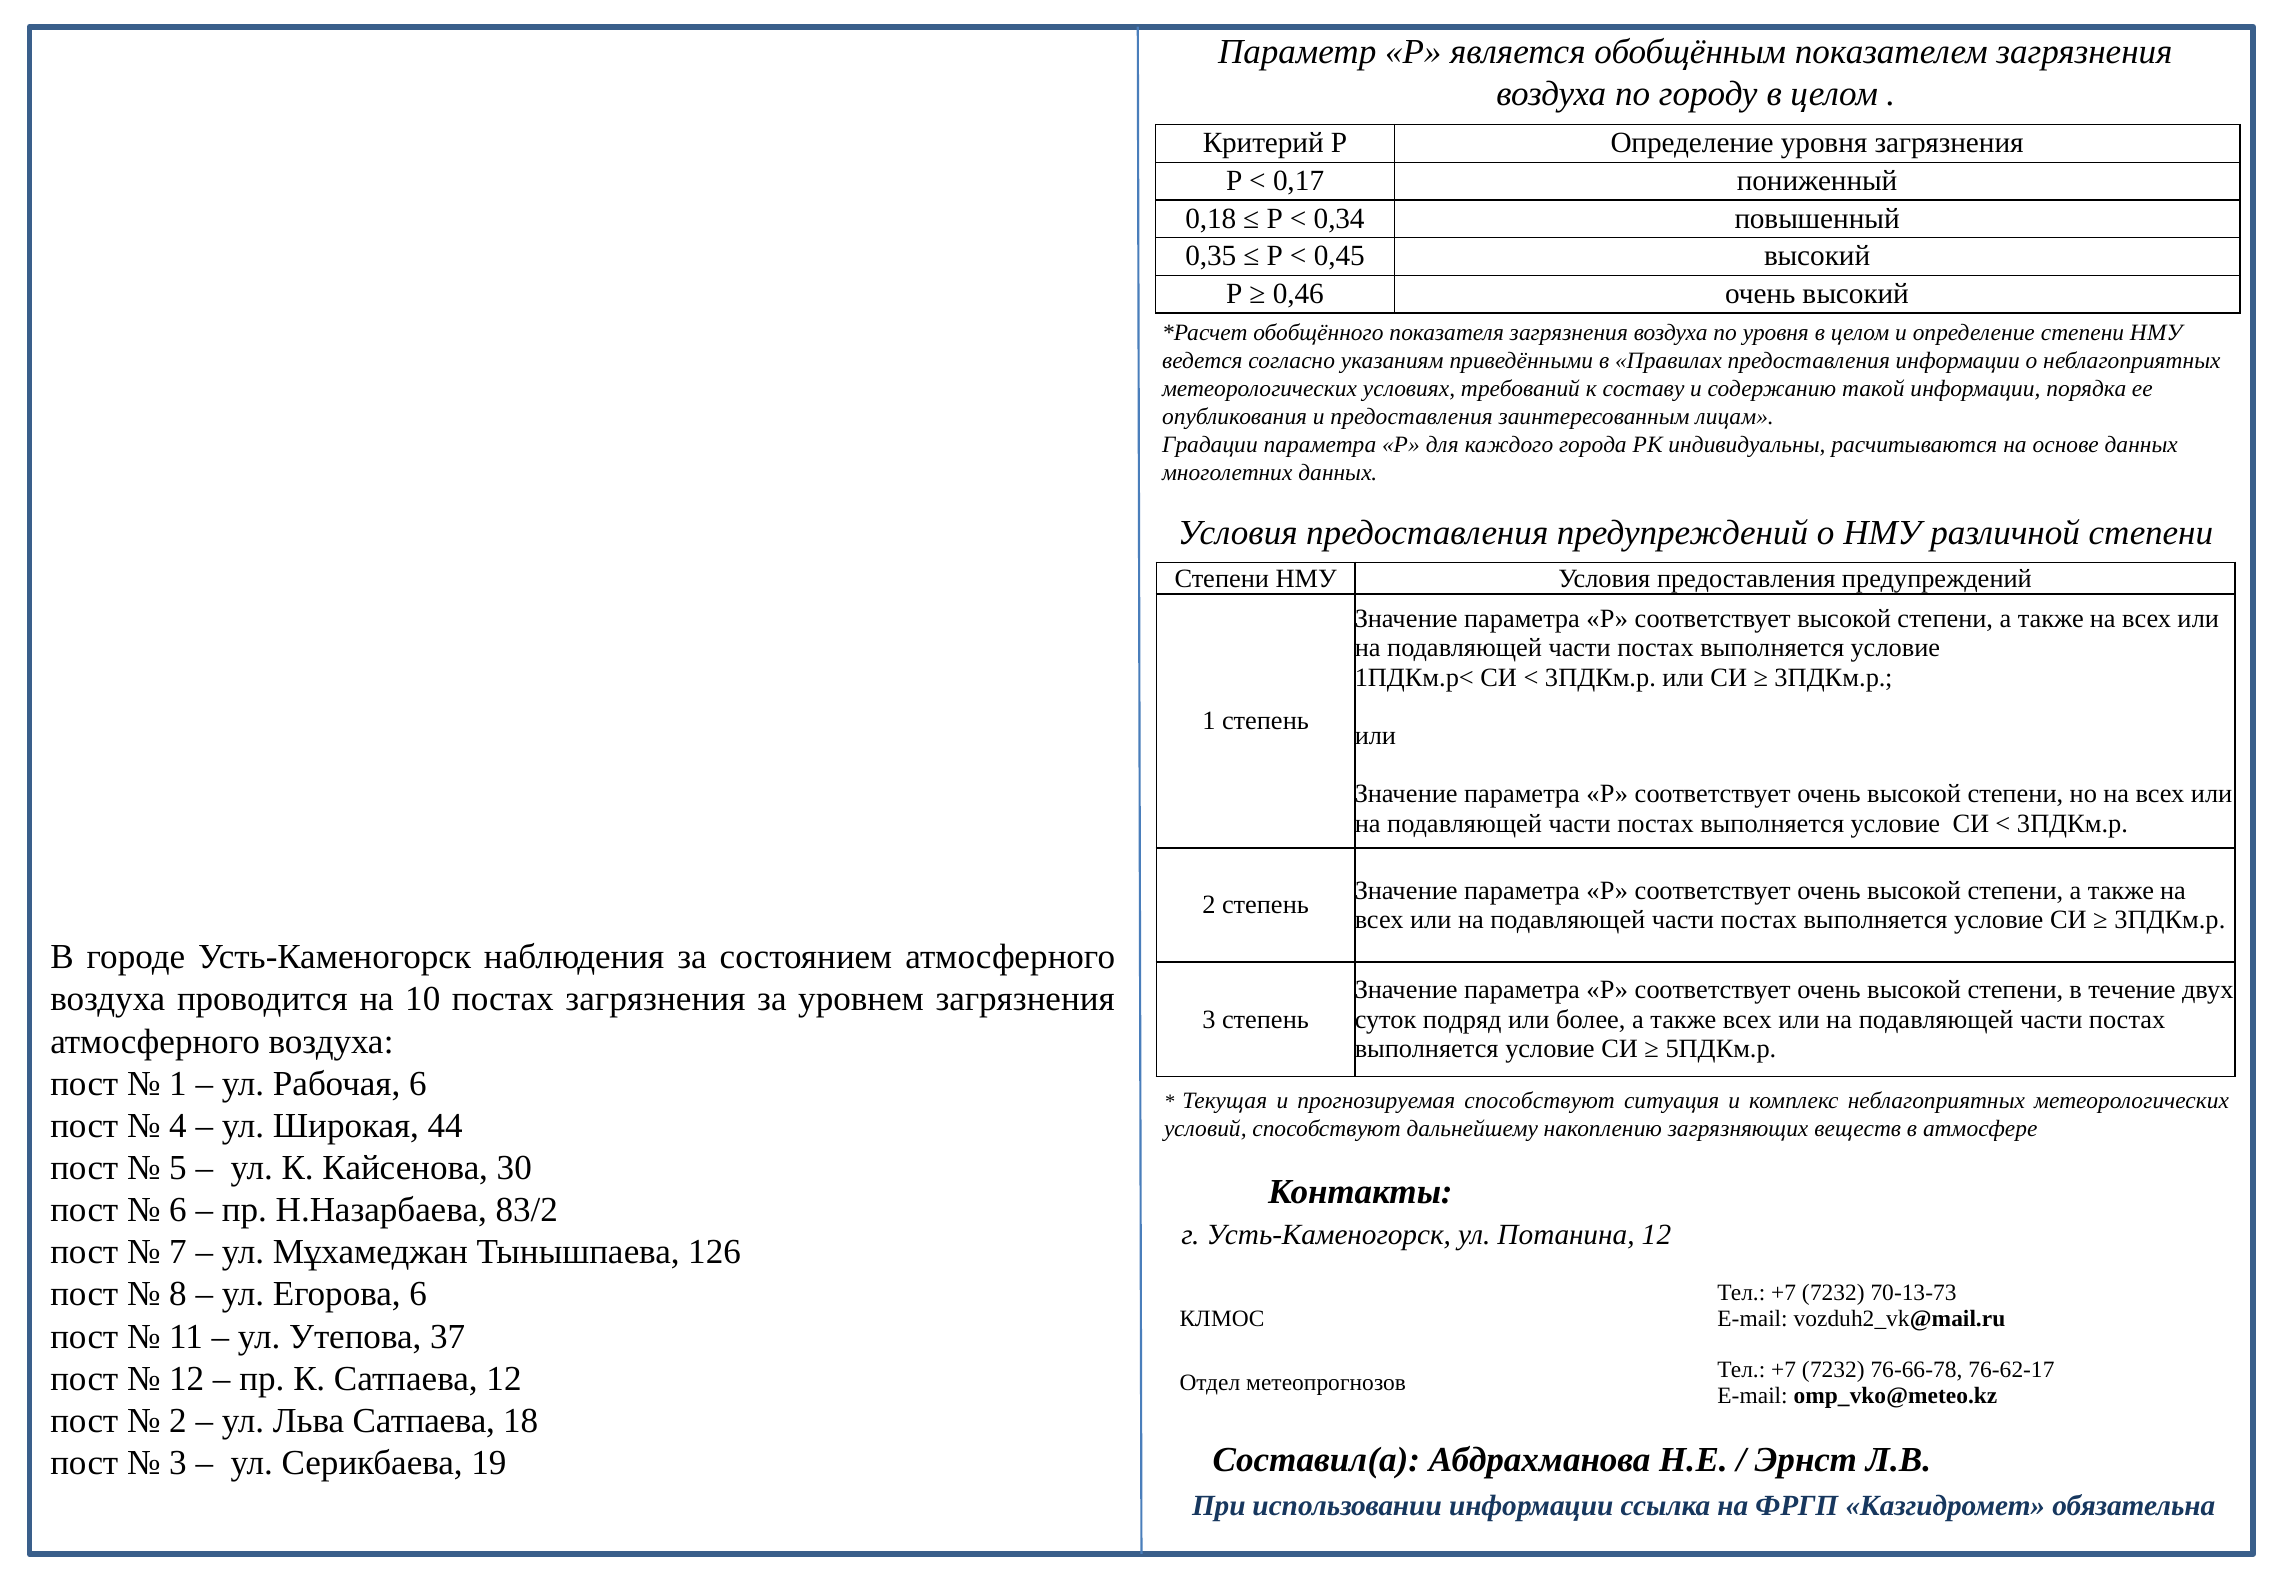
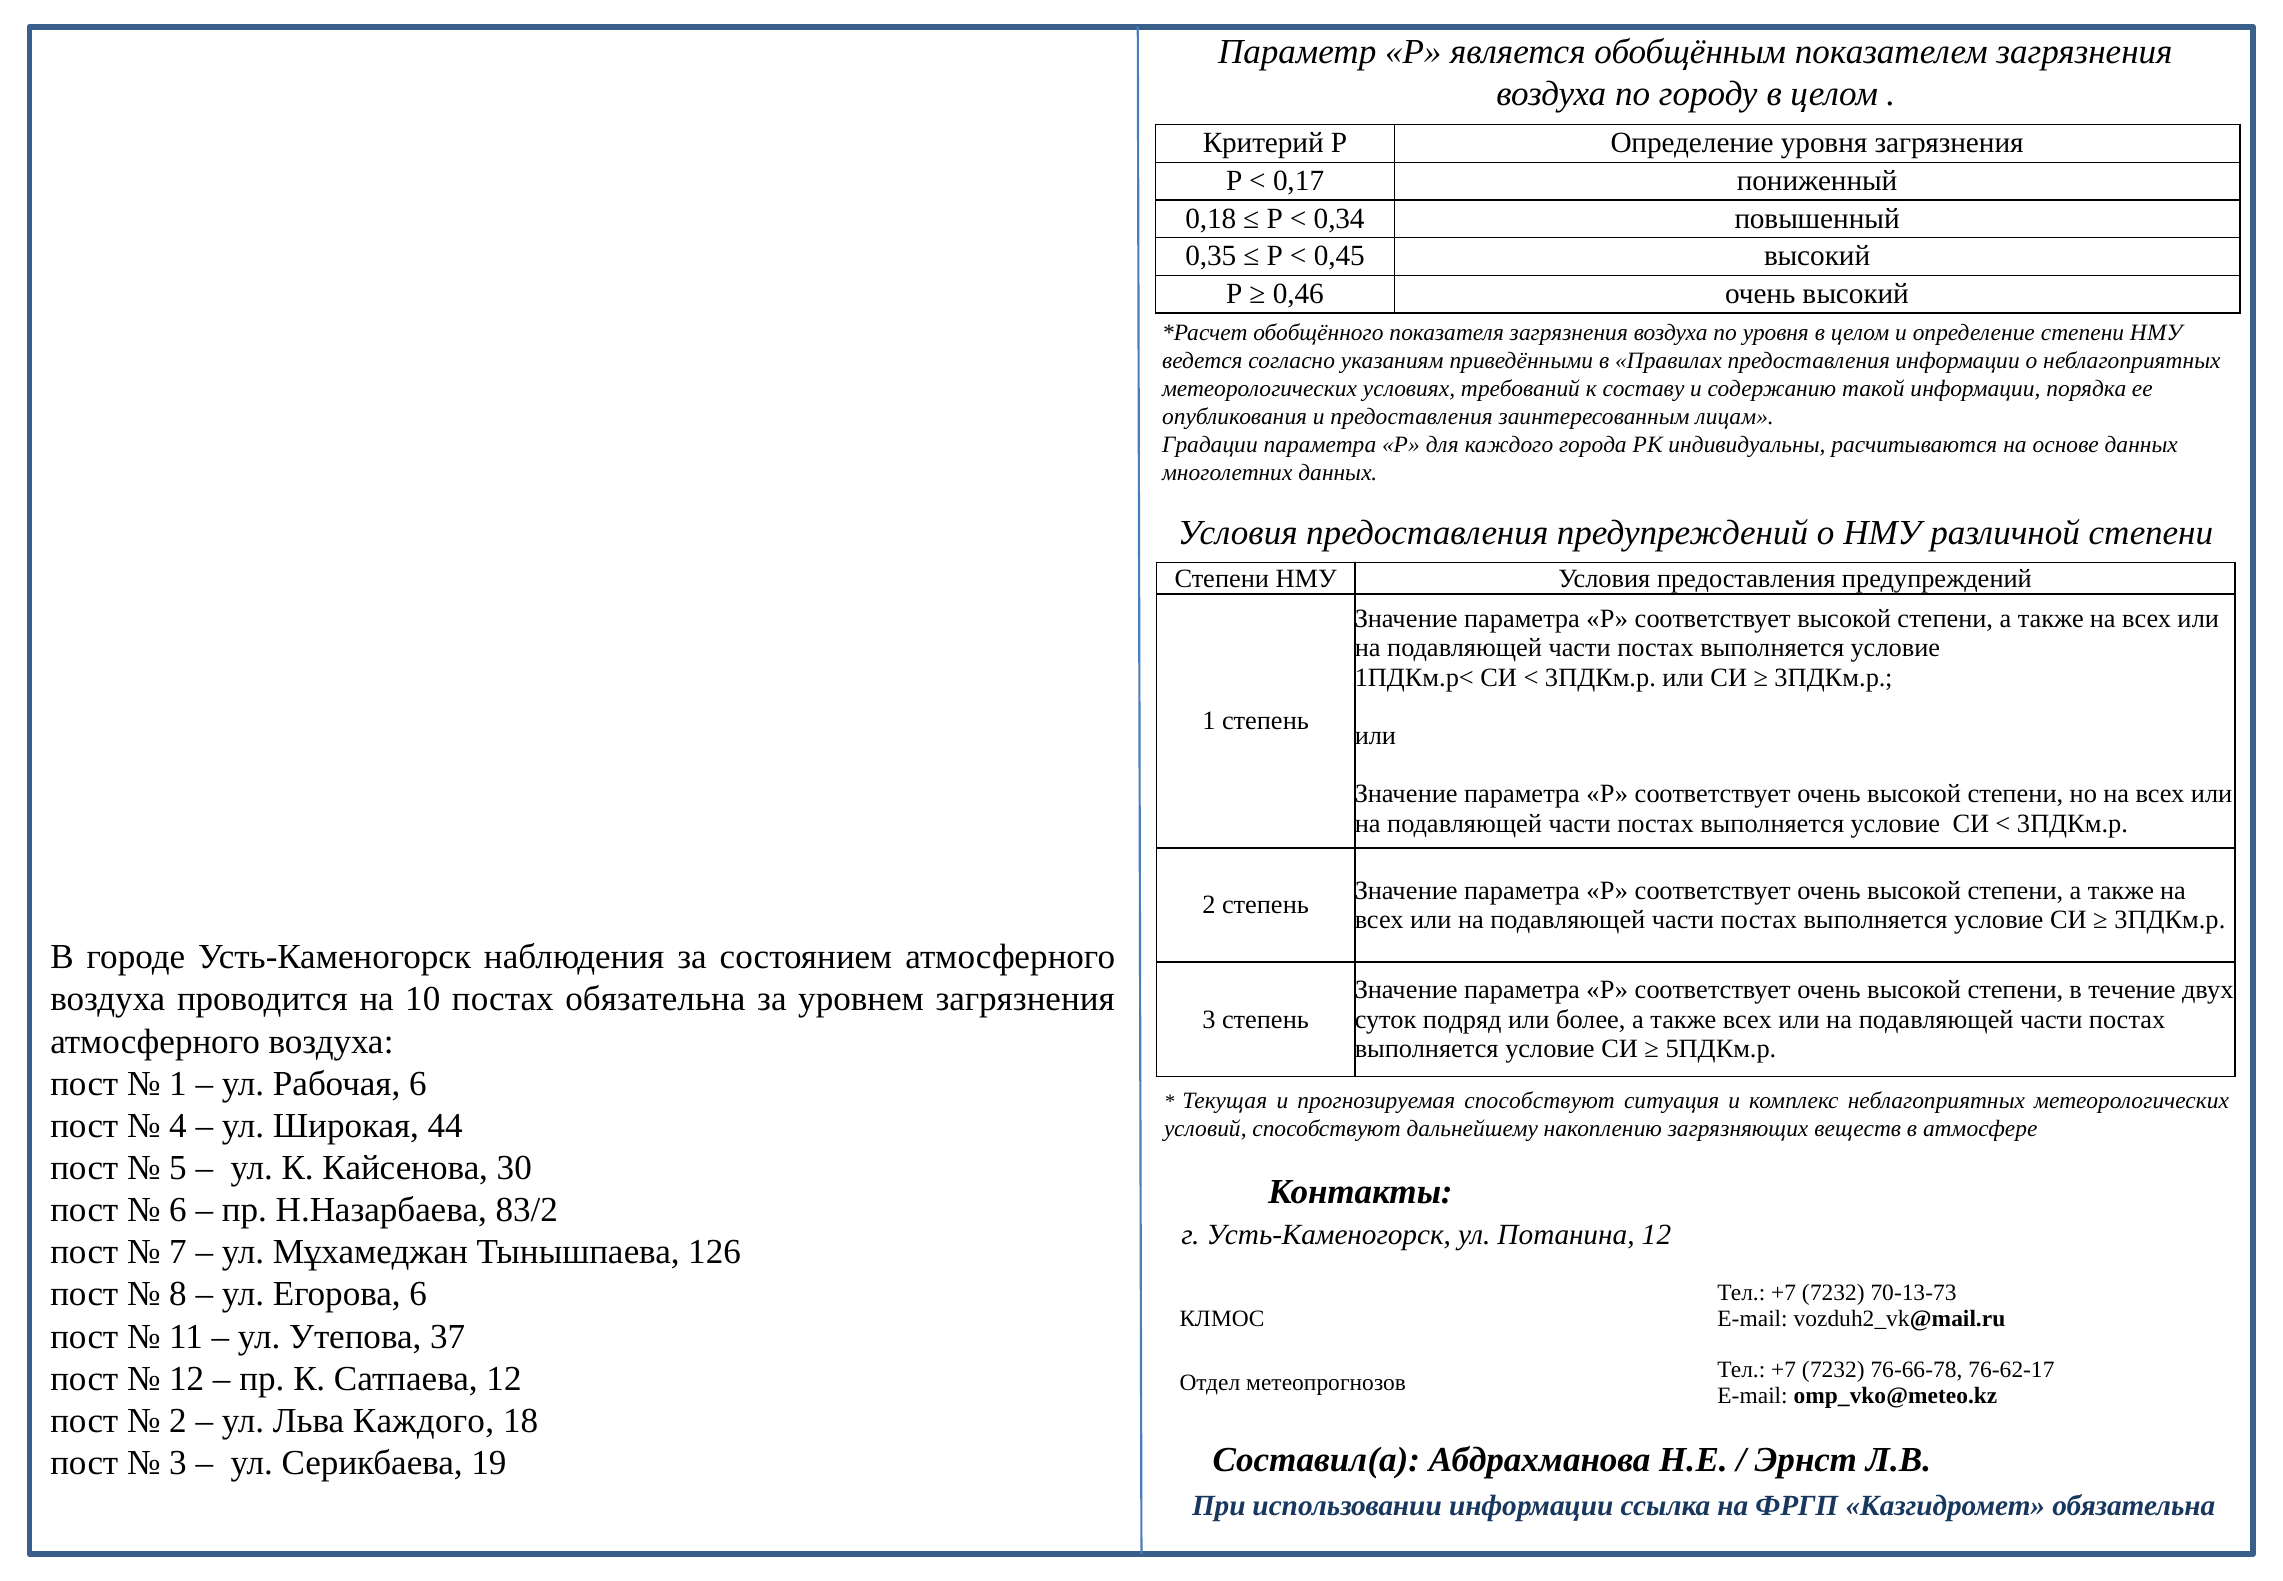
постах загрязнения: загрязнения -> обязательна (655, 999)
Льва Сатпаева: Сатпаева -> Каждого (424, 1420)
